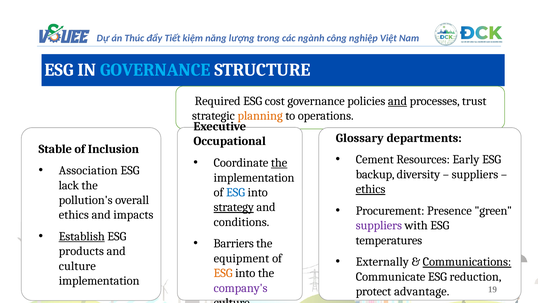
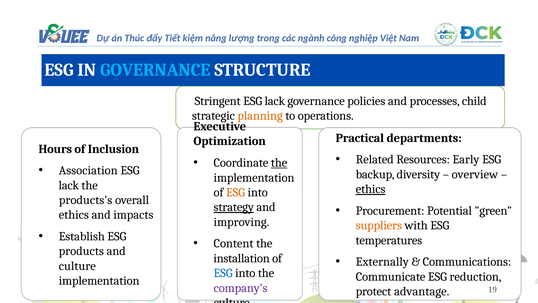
Required: Required -> Stringent (218, 101)
cost: cost -> lack (275, 101)
and underline: present -> none (397, 101)
trust: trust -> child (474, 101)
Glossary: Glossary -> Practical (360, 138)
Occupational: Occupational -> Optimization (230, 141)
Stable: Stable -> Hours (55, 149)
Cement: Cement -> Related (375, 159)
suppliers: suppliers -> overview (475, 174)
ESG colour: blue -> orange (236, 192)
pollution's: pollution's -> products's (86, 200)
Presence: Presence -> Potential (449, 210)
conditions: conditions -> improving (241, 222)
suppliers colour: purple -> orange (379, 225)
Establish underline: present -> none (82, 236)
Barriers: Barriers -> Content (234, 243)
equipment: equipment -> installation (242, 258)
Communications underline: present -> none (467, 262)
ESG colour: orange -> blue (223, 273)
